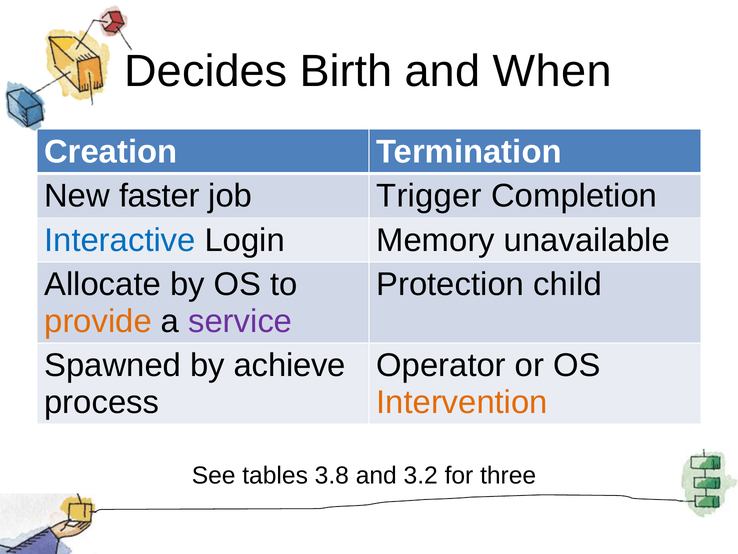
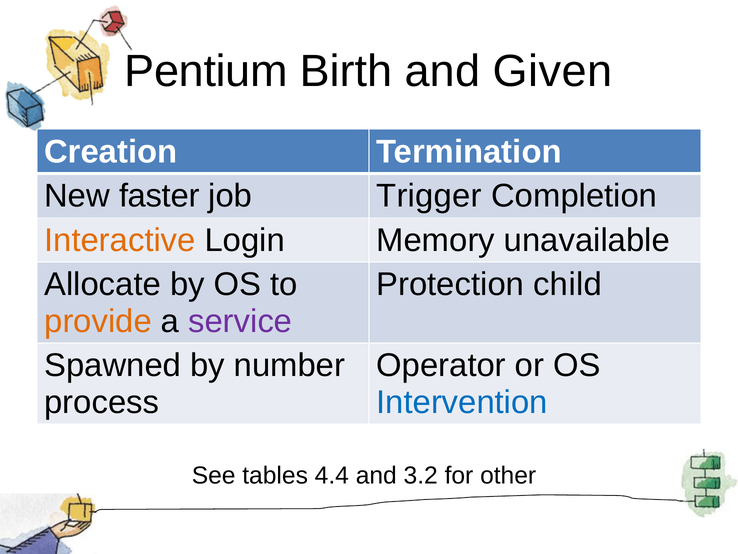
Decides: Decides -> Pentium (206, 71)
When: When -> Given (553, 71)
Interactive colour: blue -> orange (120, 240)
achieve: achieve -> number (290, 365)
Intervention colour: orange -> blue (462, 402)
3.8: 3.8 -> 4.4 (332, 475)
three: three -> other (508, 475)
